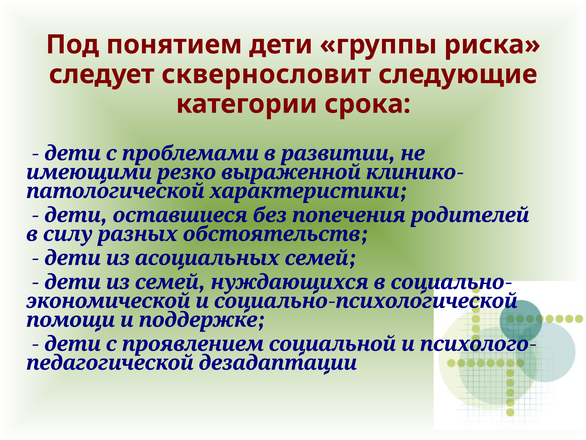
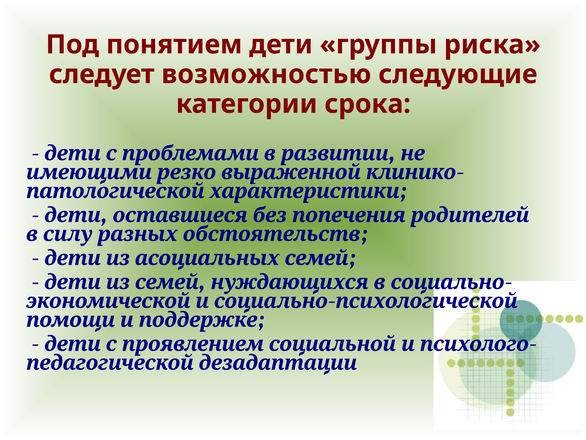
сквернословит: сквернословит -> возможностью (266, 74)
